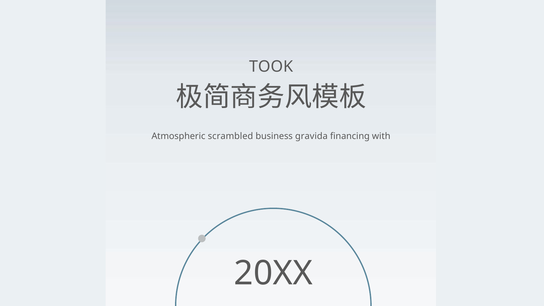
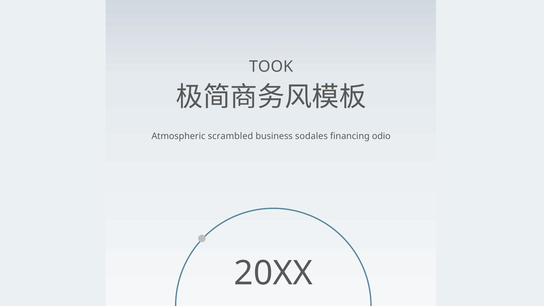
gravida: gravida -> sodales (311, 136)
with: with -> odio (381, 136)
